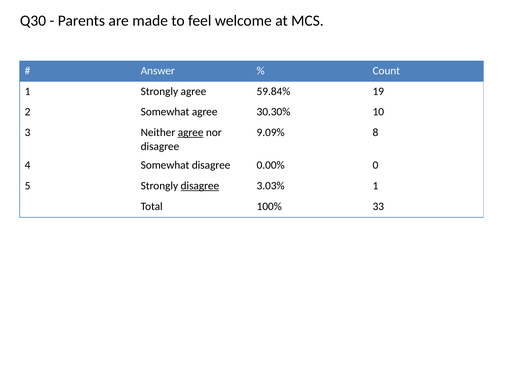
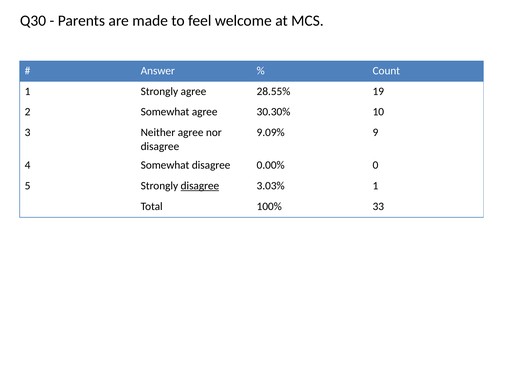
59.84%: 59.84% -> 28.55% (273, 91)
agree underline: present -> none (191, 132)
8: 8 -> 9 (375, 132)
